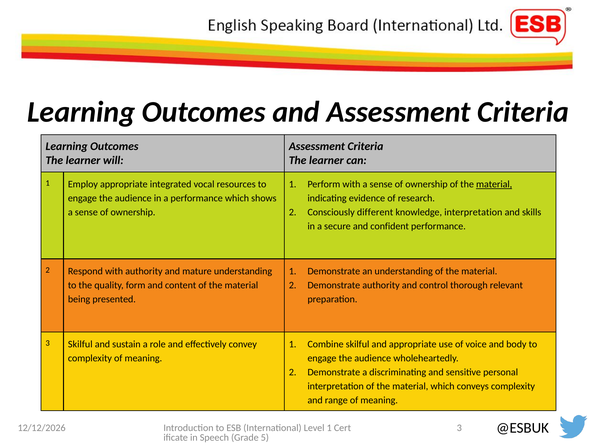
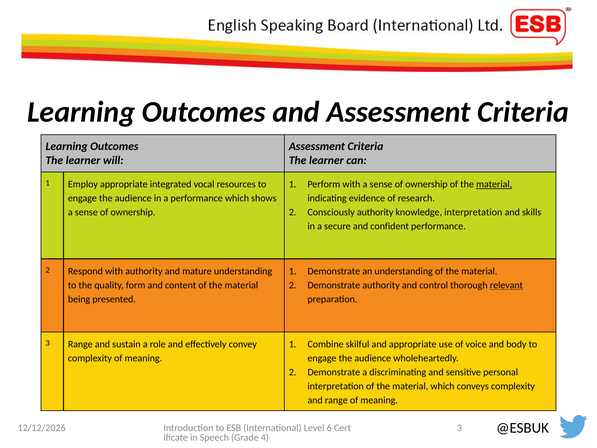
Consciously different: different -> authority (375, 212)
relevant underline: none -> present (506, 285)
3 Skilful: Skilful -> Range (80, 344)
Level 1: 1 -> 6 (329, 427)
5: 5 -> 4 (265, 437)
